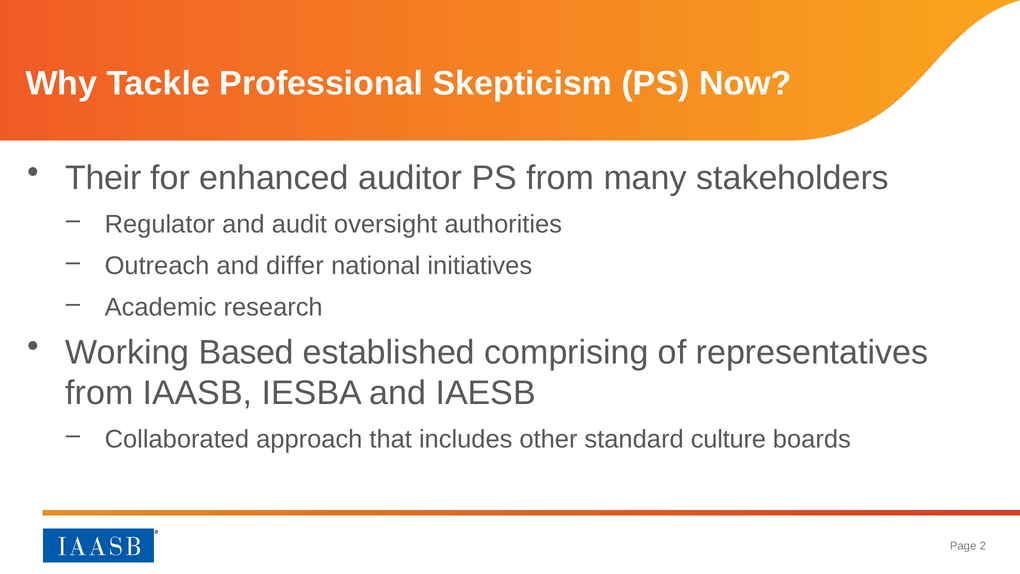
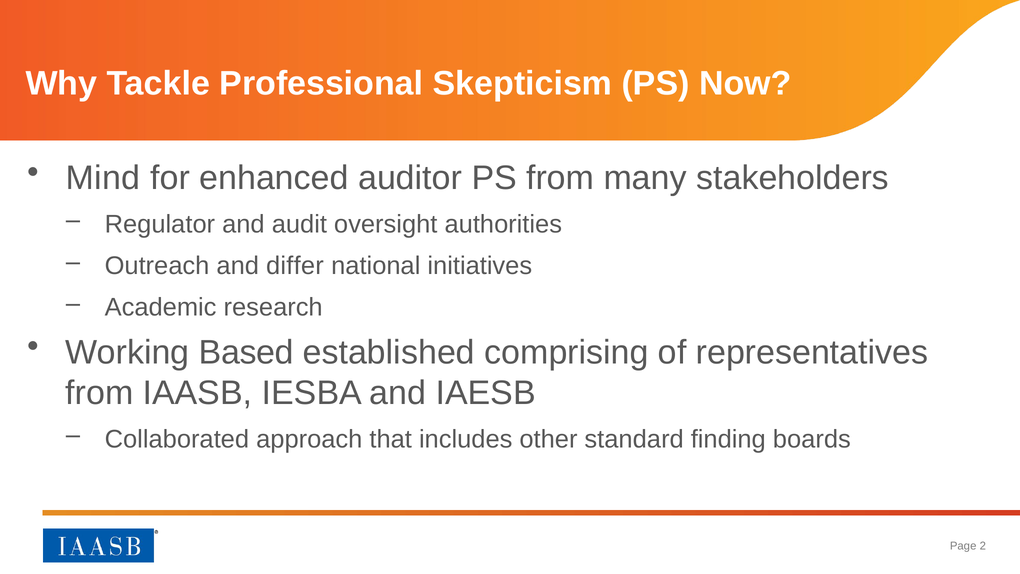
Their: Their -> Mind (103, 178)
culture: culture -> finding (728, 439)
